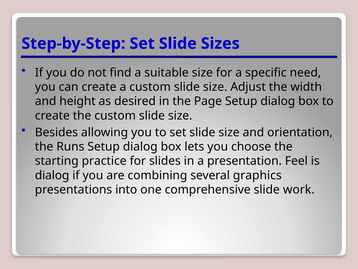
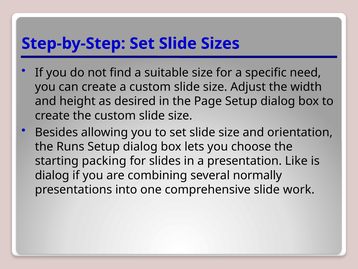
practice: practice -> packing (104, 161)
Feel: Feel -> Like (296, 161)
graphics: graphics -> normally (257, 175)
